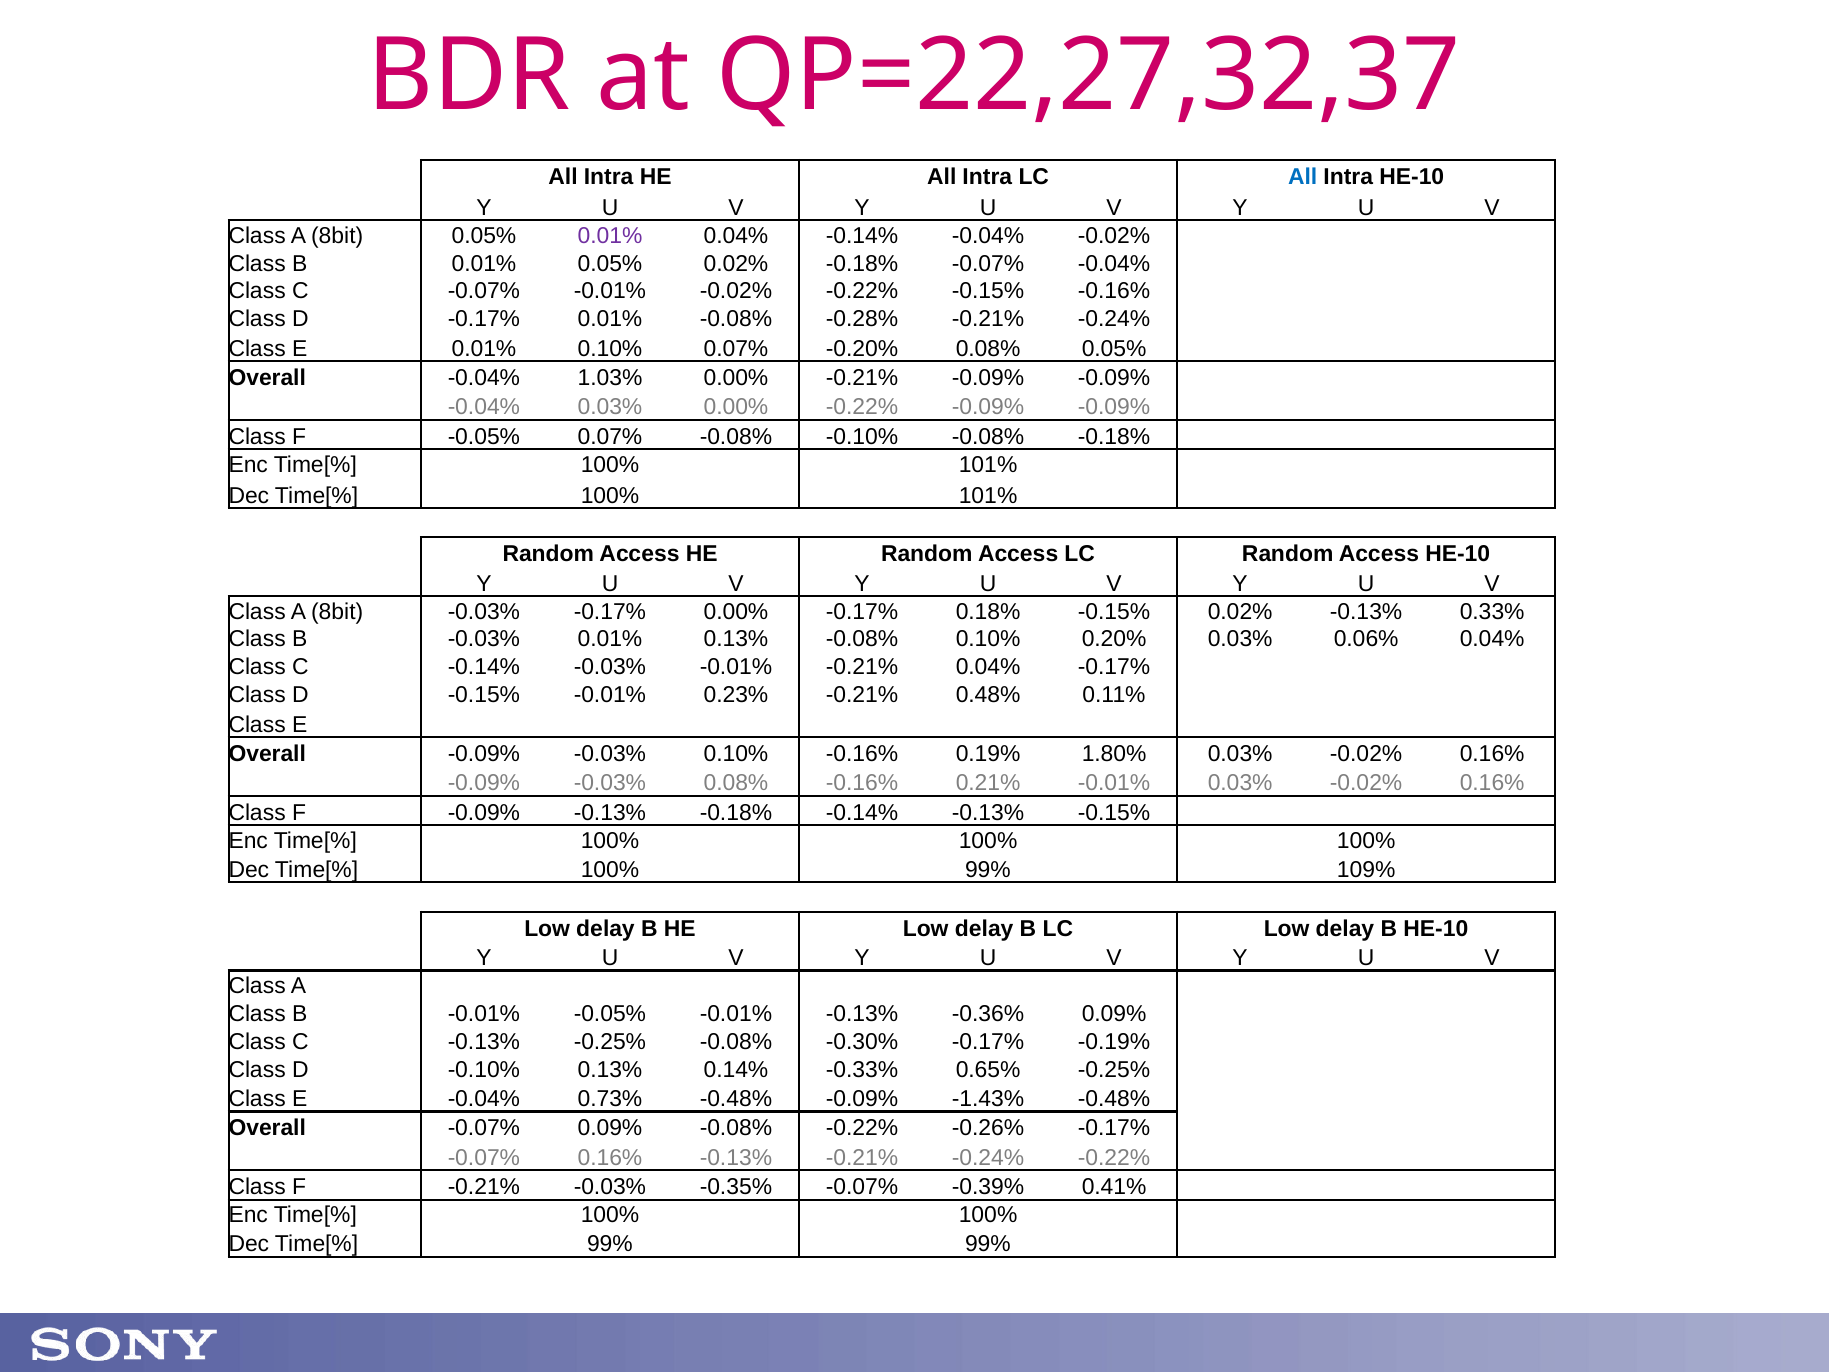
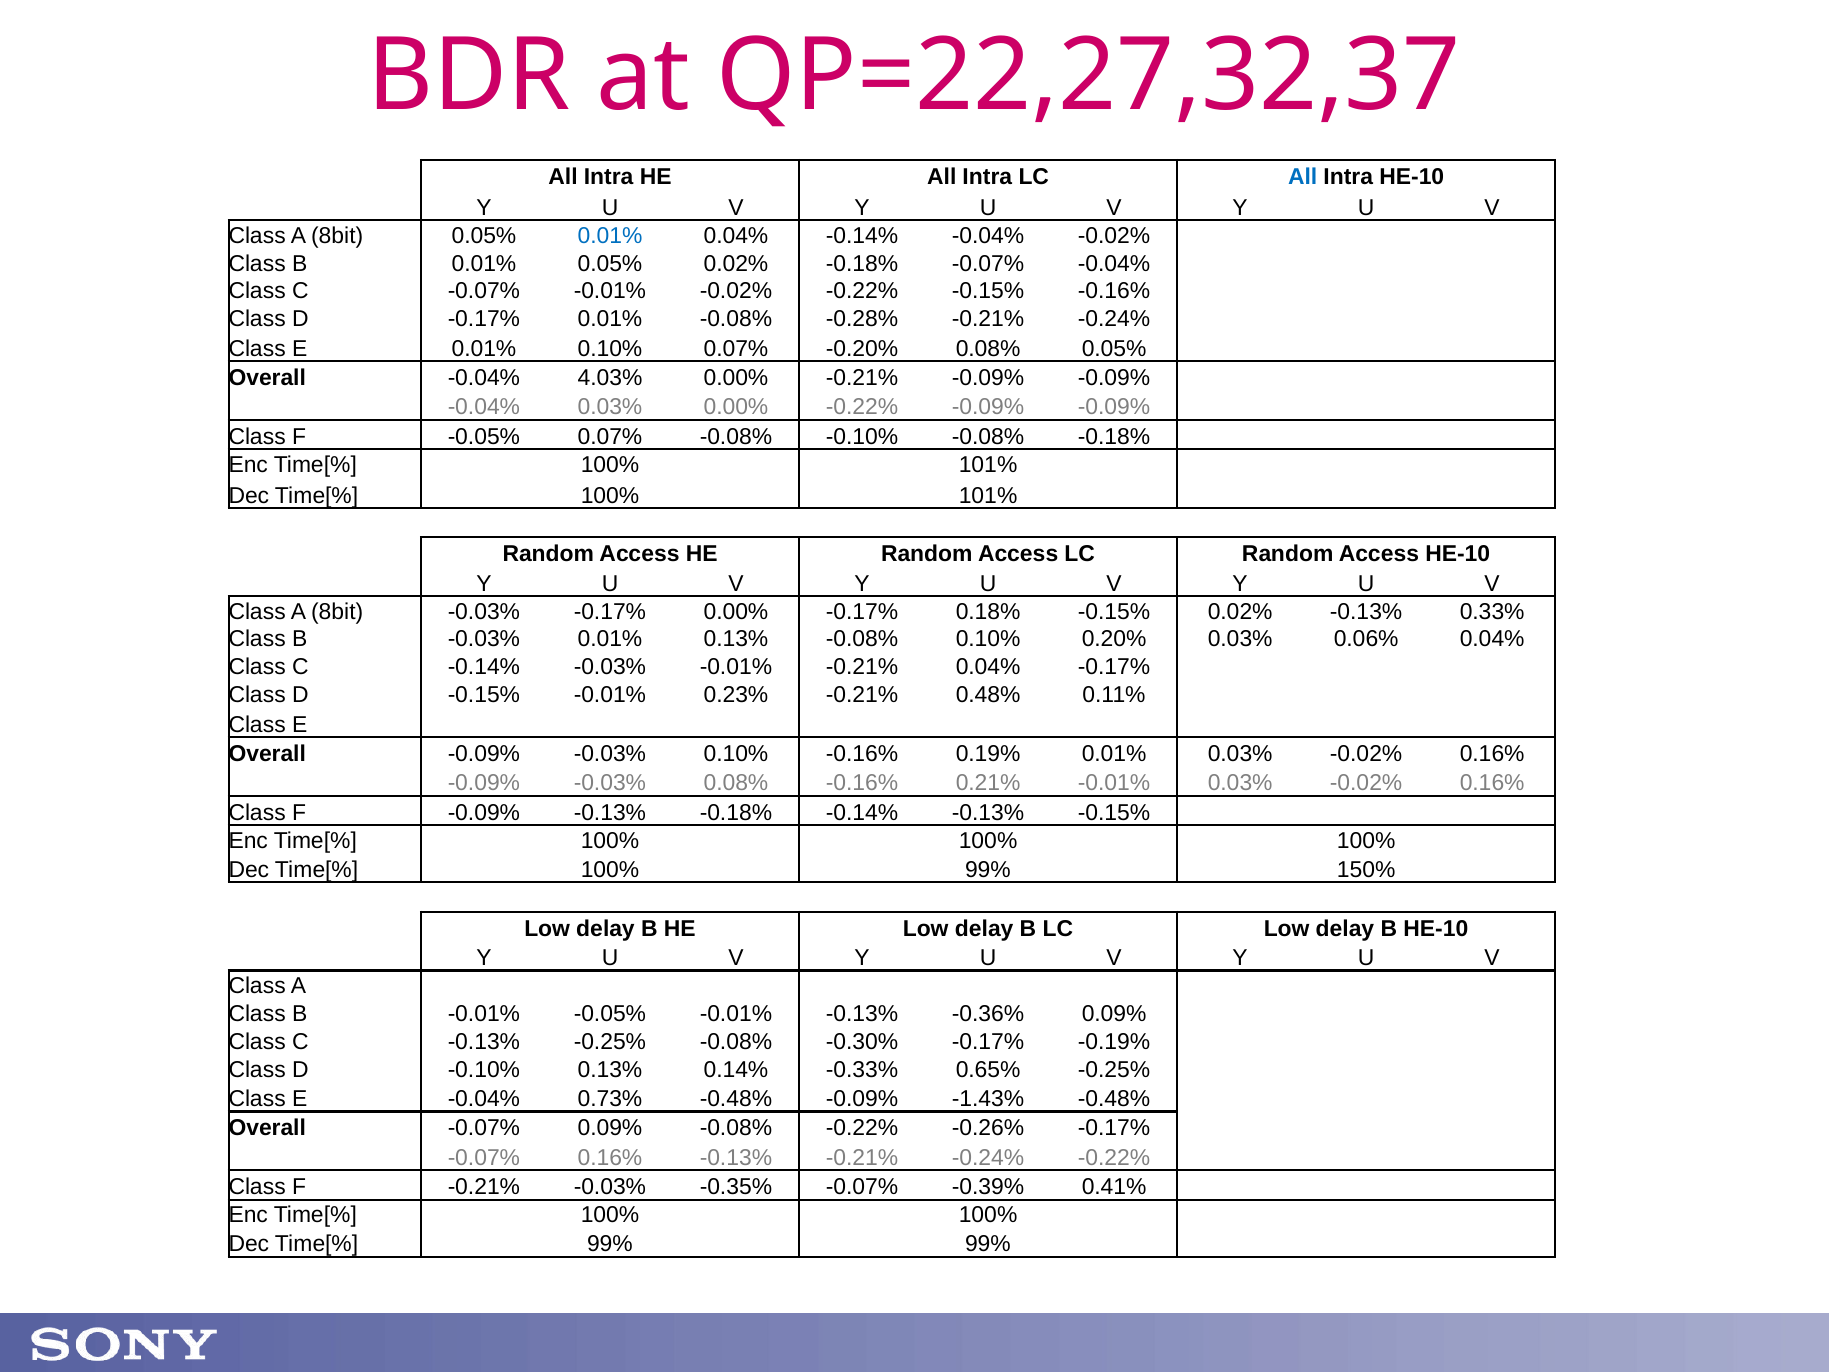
0.01% colour: purple -> blue (610, 236)
1.03%: 1.03% -> 4.03% (610, 378)
0.19% 1.80%: 1.80% -> 0.01% (1114, 754)
109%: 109% -> 150% (1366, 870)
